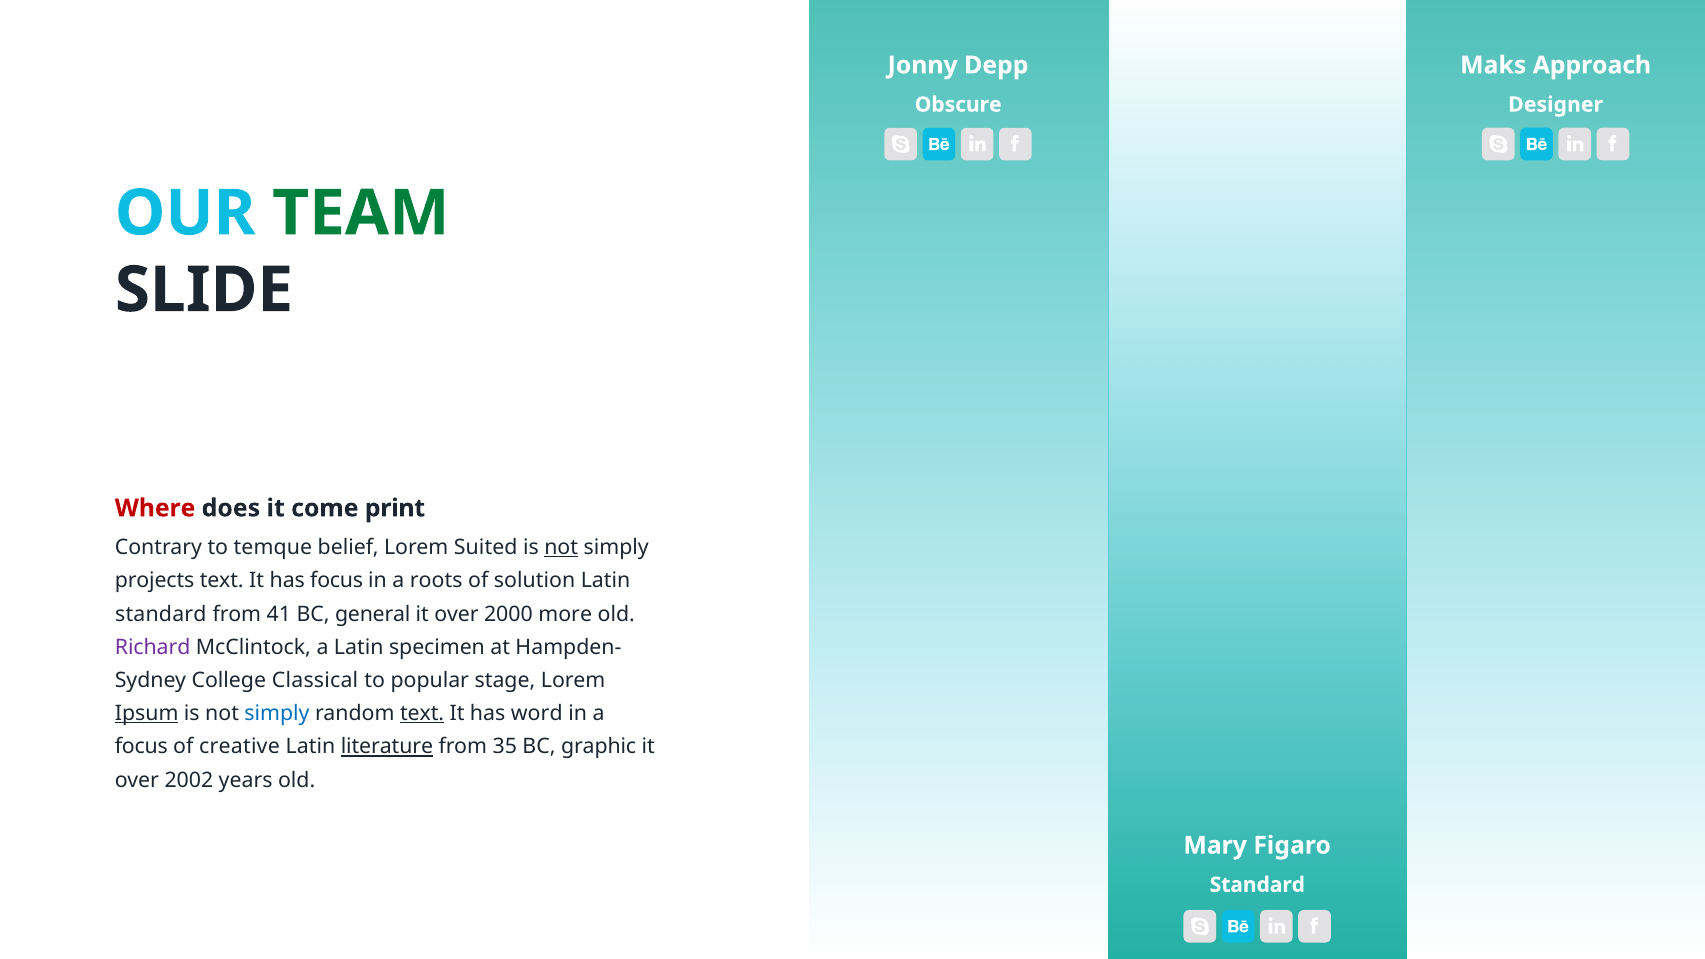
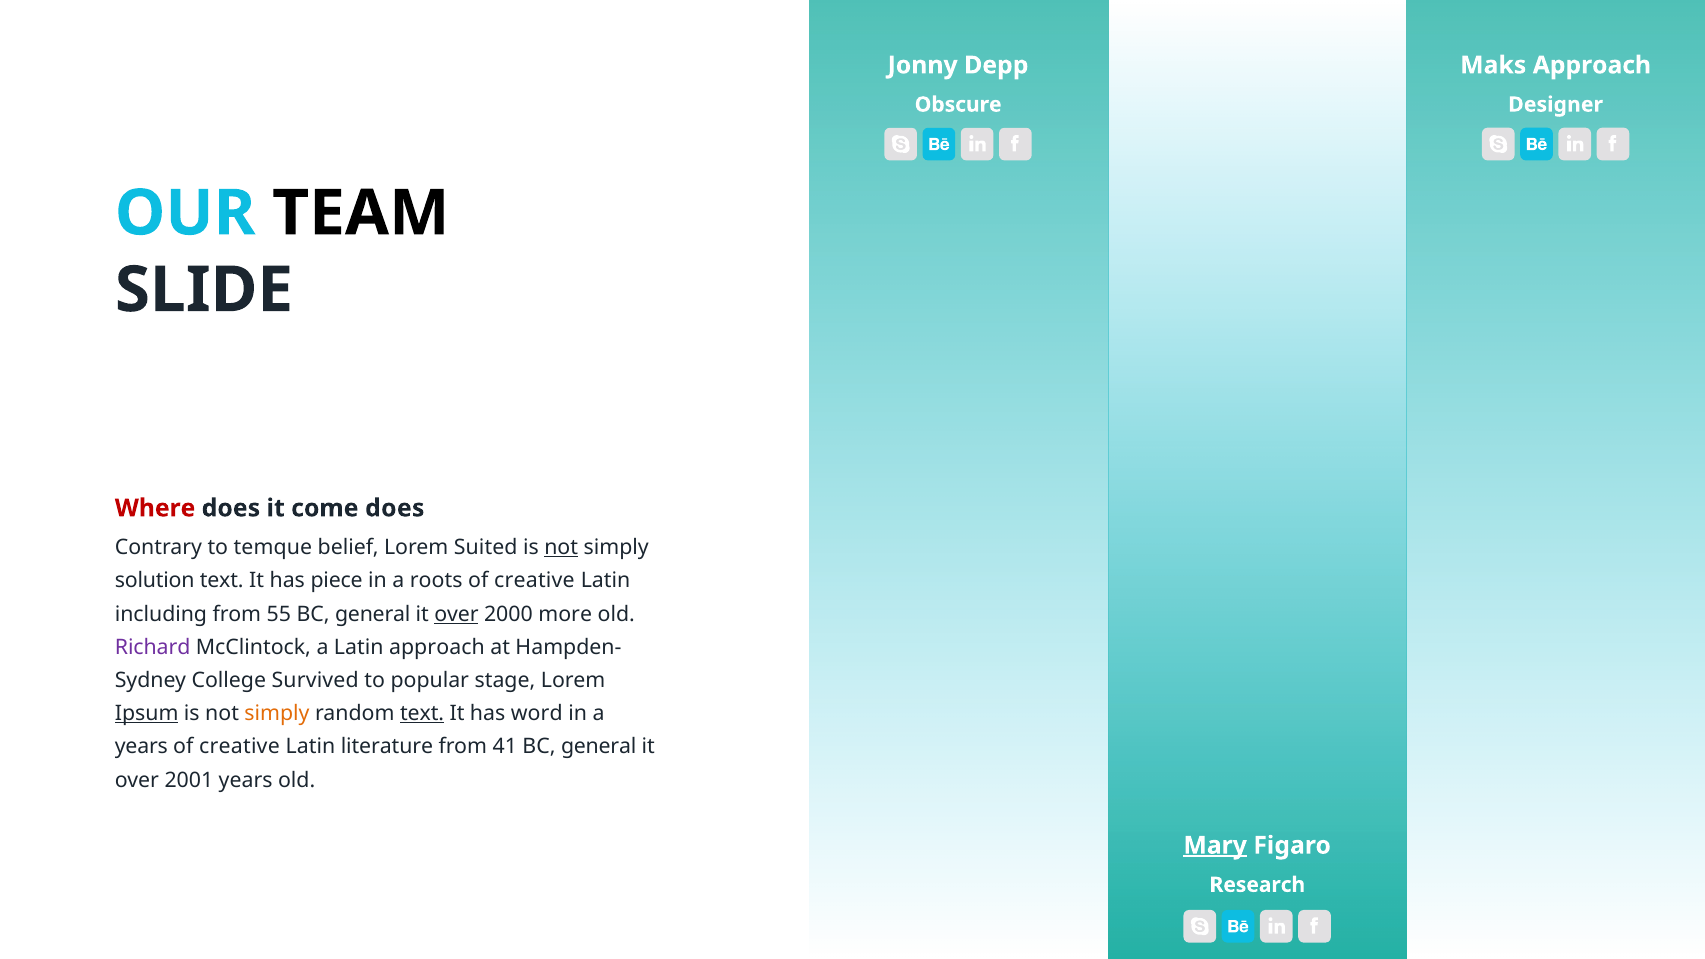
TEAM colour: green -> black (361, 213)
come print: print -> does (395, 508)
projects: projects -> solution (155, 581)
has focus: focus -> piece (337, 581)
solution: solution -> creative (534, 581)
standard: standard -> including (161, 614)
41: 41 -> 55 (279, 614)
over underline: none -> present (456, 614)
Latin specimen: specimen -> approach (437, 647)
Classical: Classical -> Survived (315, 681)
simply colour: blue -> orange (277, 714)
focus: focus -> years (141, 747)
literature underline: present -> none (387, 747)
35: 35 -> 41 (505, 747)
graphic: graphic -> general (599, 747)
2002: 2002 -> 2001 (189, 780)
Mary underline: none -> present (1215, 846)
Standard: Standard -> Research (1257, 885)
